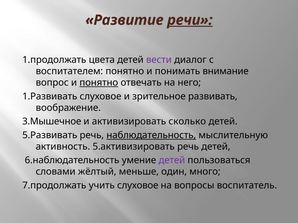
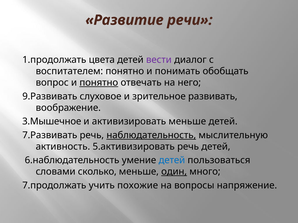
речи underline: present -> none (190, 20)
внимание: внимание -> обобщать (226, 71)
1.Развивать: 1.Развивать -> 9.Развивать (50, 97)
активизировать сколько: сколько -> меньше (187, 122)
5.Развивать: 5.Развивать -> 7.Развивать (50, 135)
детей colour: purple -> blue (172, 161)
жёлтый: жёлтый -> сколько (97, 172)
один underline: none -> present (174, 172)
учить слуховое: слуховое -> похожие (138, 186)
воспитатель: воспитатель -> напряжение (247, 186)
